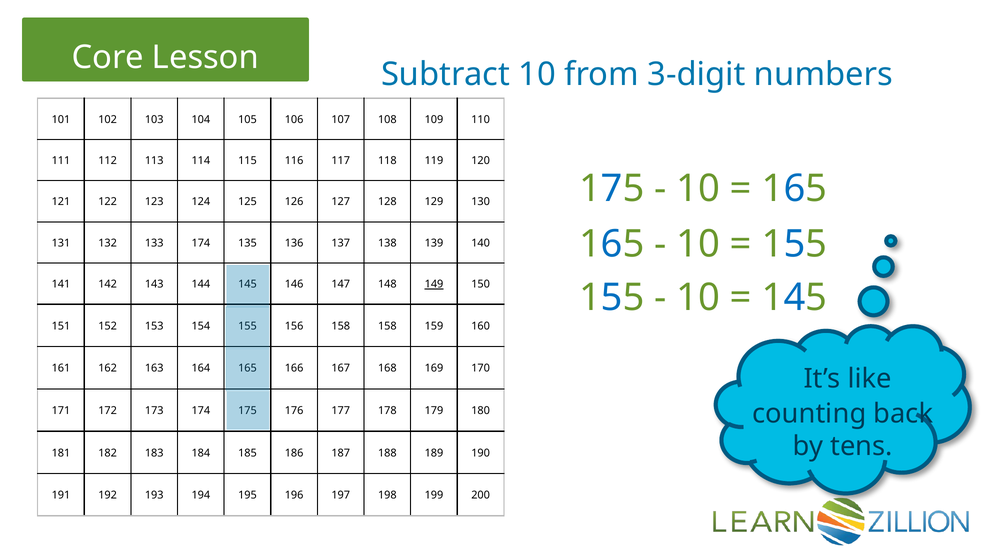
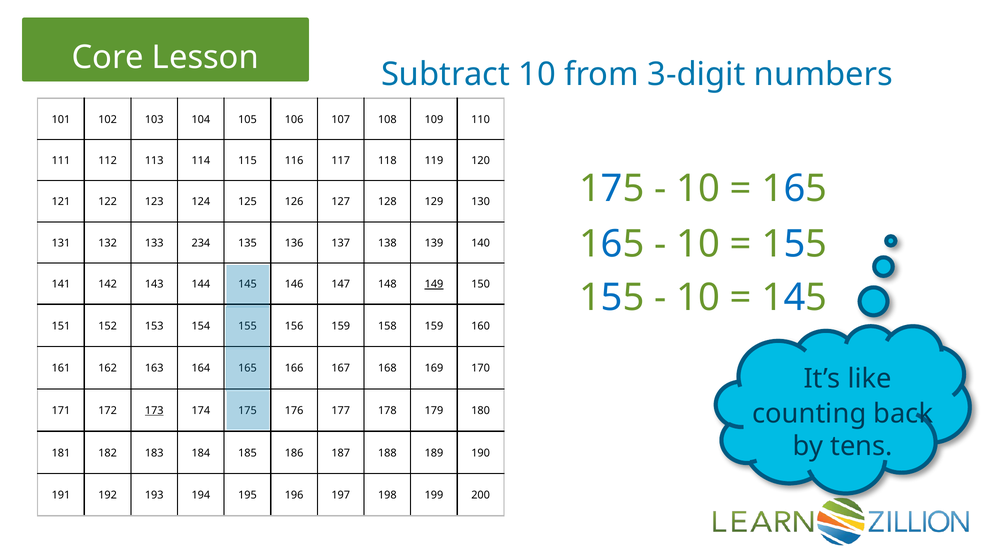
133 174: 174 -> 234 (201, 243)
156 158: 158 -> 159 (341, 326)
173 underline: none -> present (154, 410)
